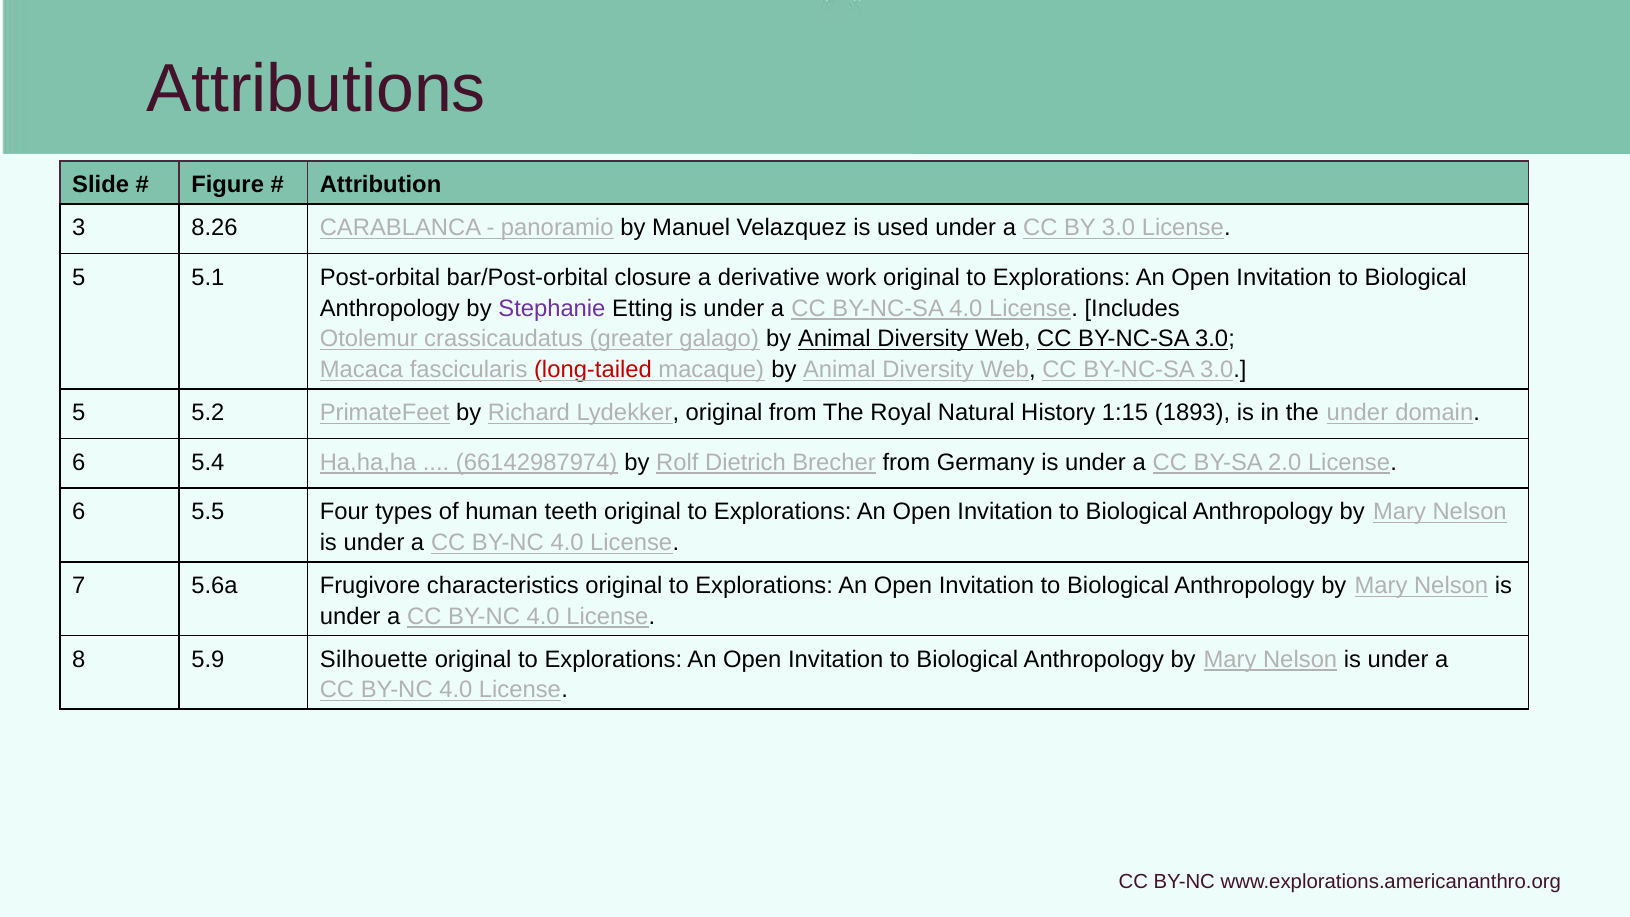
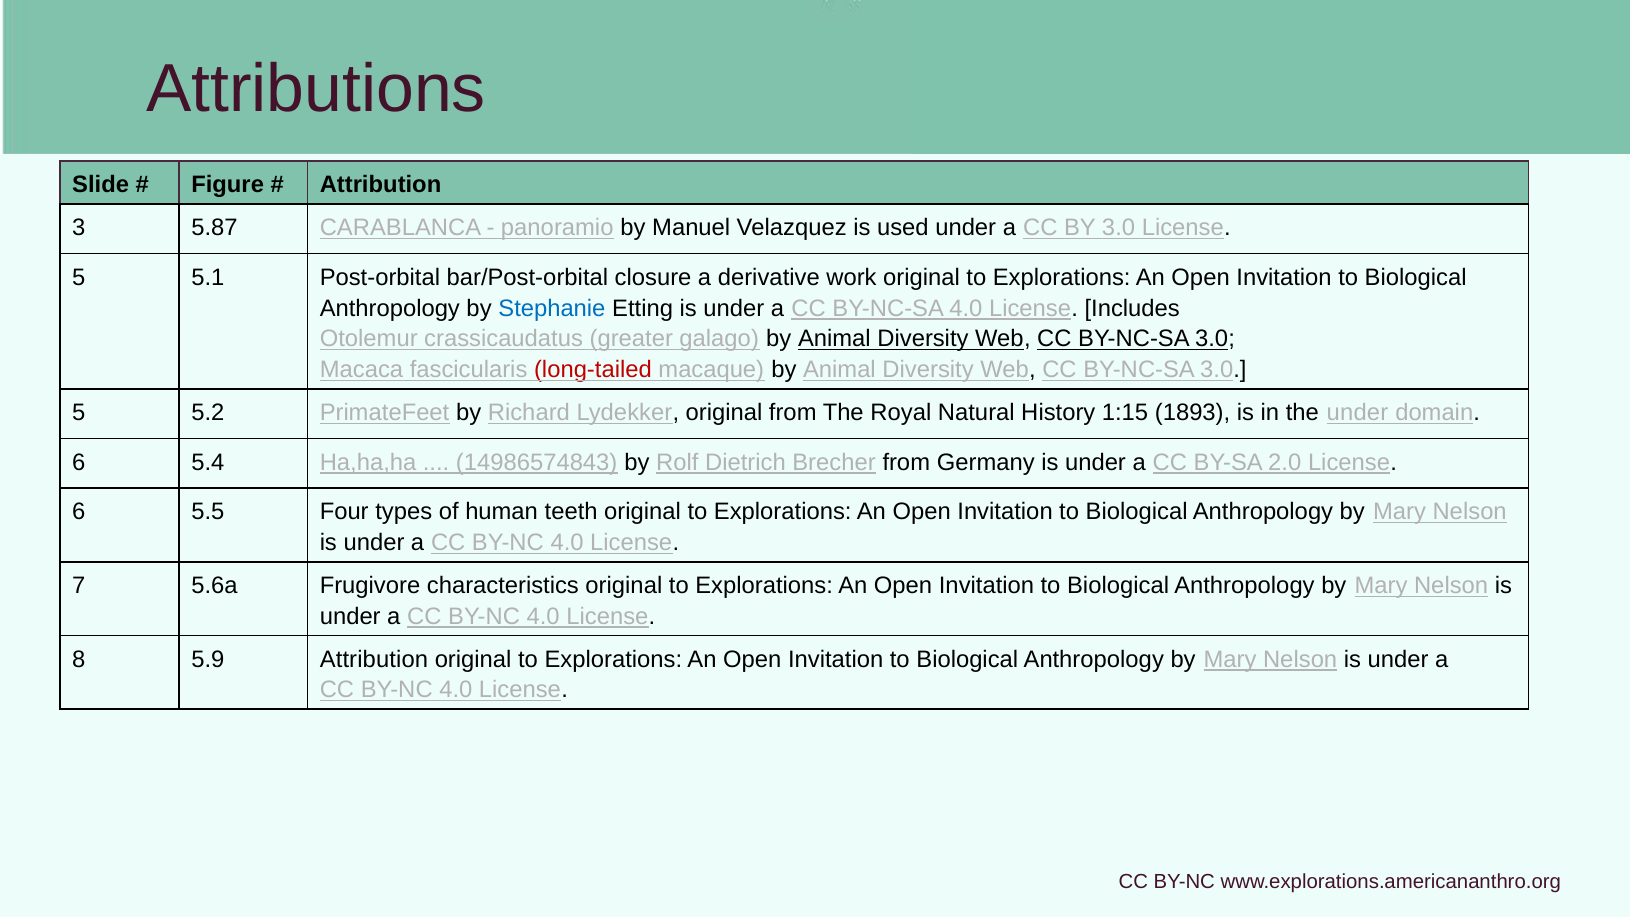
8.26: 8.26 -> 5.87 (214, 228)
Stephanie colour: purple -> blue (552, 308)
66142987974: 66142987974 -> 14986574843 (537, 462)
5.9 Silhouette: Silhouette -> Attribution (374, 659)
